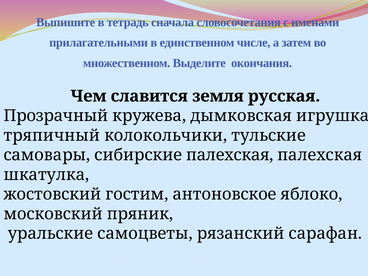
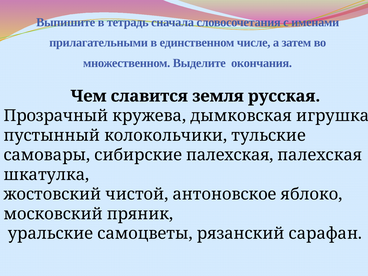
тряпичный: тряпичный -> пустынный (52, 135)
гостим: гостим -> чистой (137, 194)
